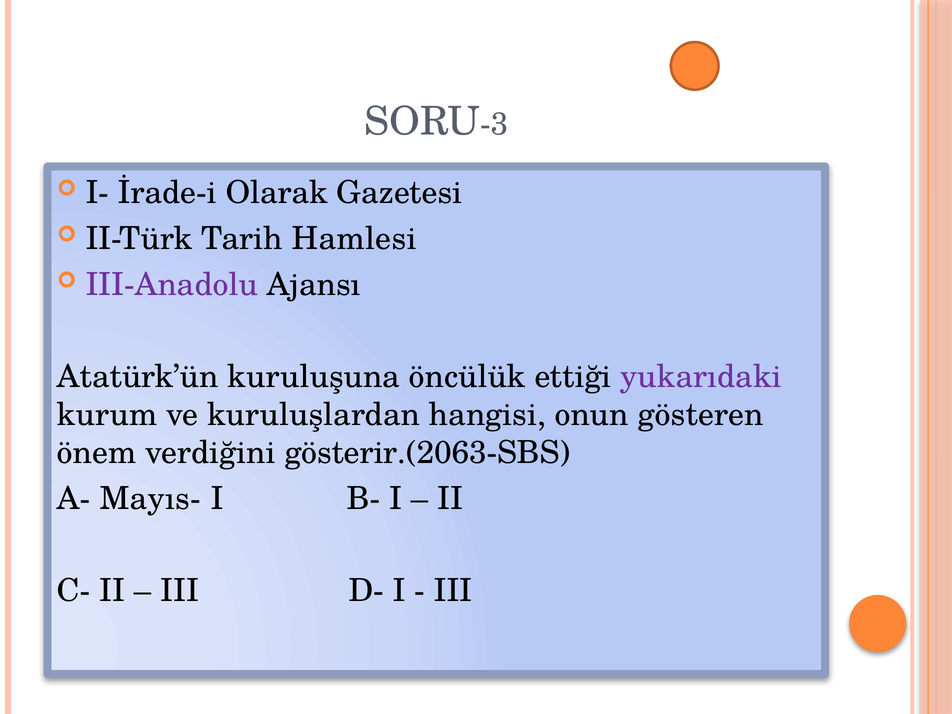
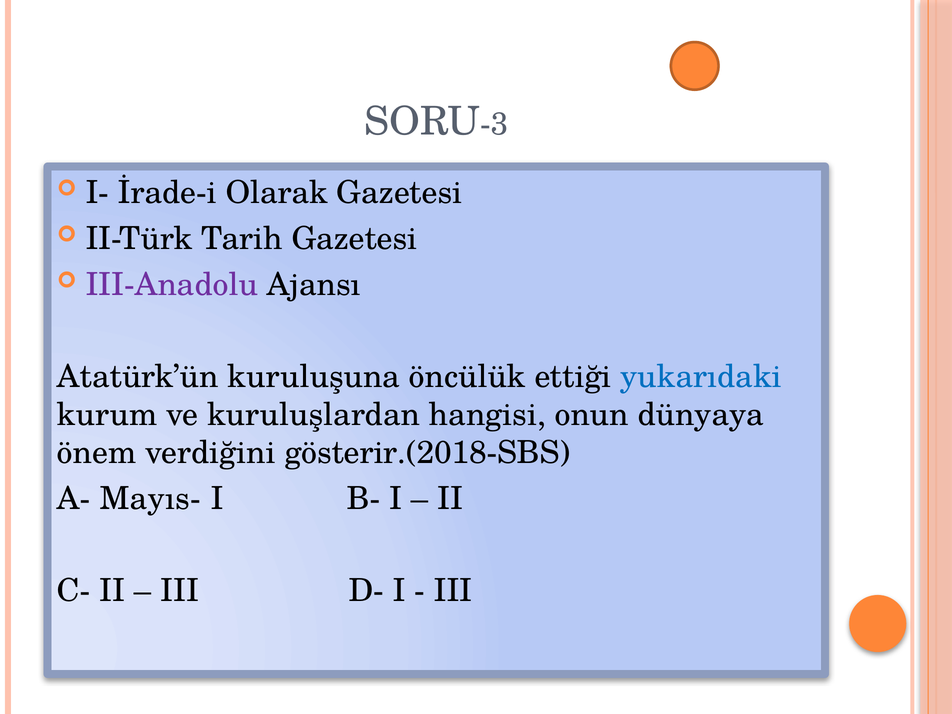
Tarih Hamlesi: Hamlesi -> Gazetesi (354, 239)
yukarıdaki colour: purple -> blue (701, 377)
gösteren: gösteren -> dünyaya (701, 415)
gösterir.(2063-SBS: gösterir.(2063-SBS -> gösterir.(2018-SBS (427, 453)
